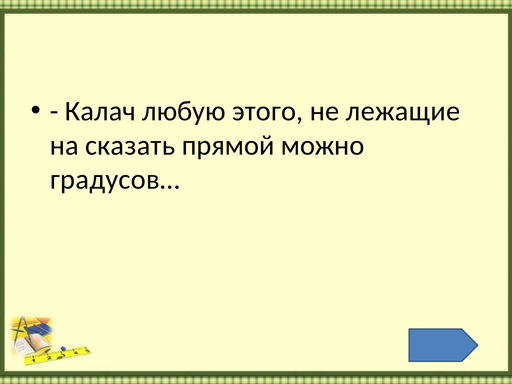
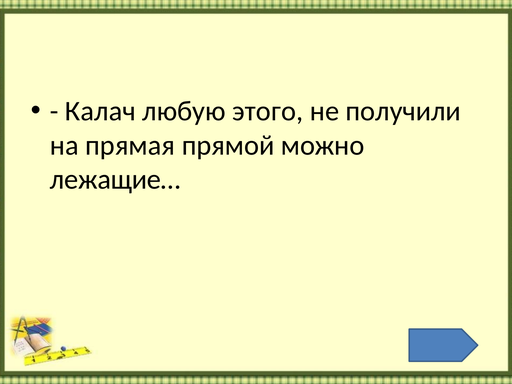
лежащие: лежащие -> получили (403, 111)
сказать: сказать -> прямая (130, 145)
градусов…: градусов… -> лежащие… (115, 179)
